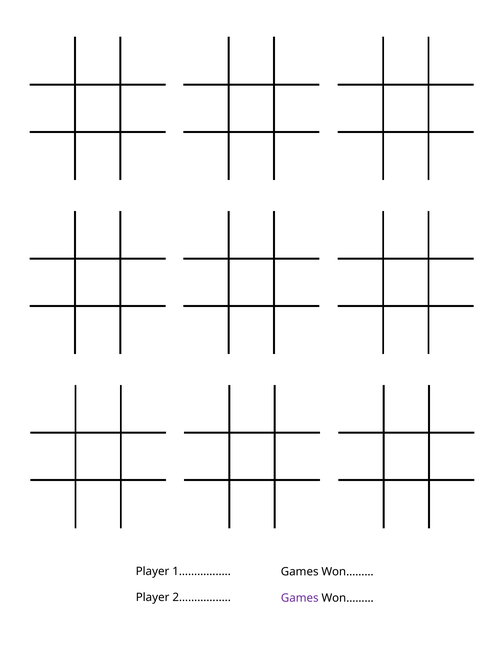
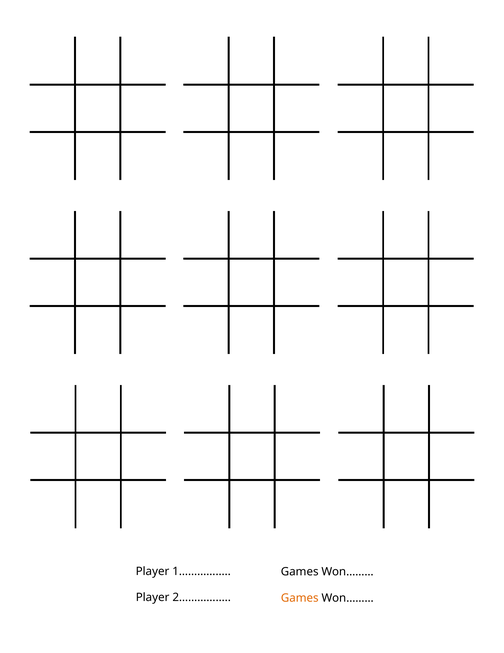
Games colour: purple -> orange (300, 597)
